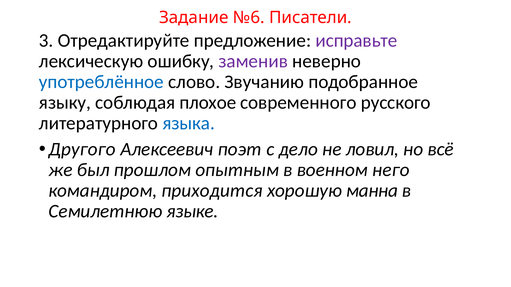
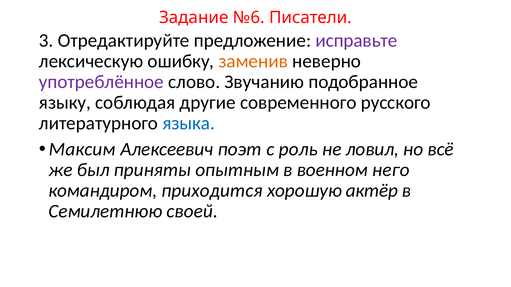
заменив colour: purple -> orange (253, 61)
употреблённое colour: blue -> purple (101, 82)
плохое: плохое -> другие (208, 103)
Другого: Другого -> Максим (82, 150)
дело: дело -> роль (298, 150)
прошлом: прошлом -> приняты (152, 170)
манна: манна -> актёр (372, 191)
языке: языке -> своей (192, 212)
